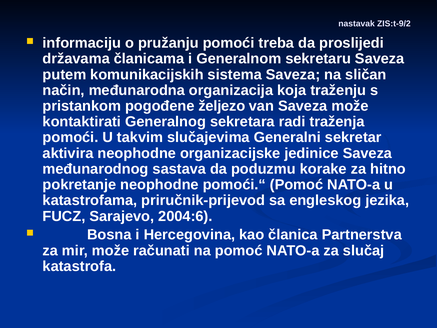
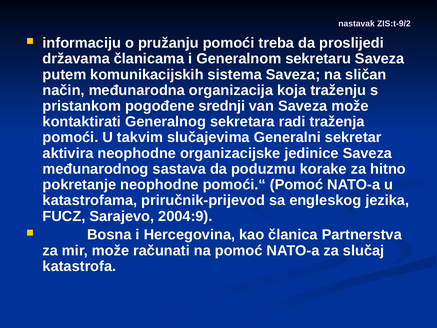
željezo: željezo -> srednji (222, 106)
2004:6: 2004:6 -> 2004:9 (185, 216)
